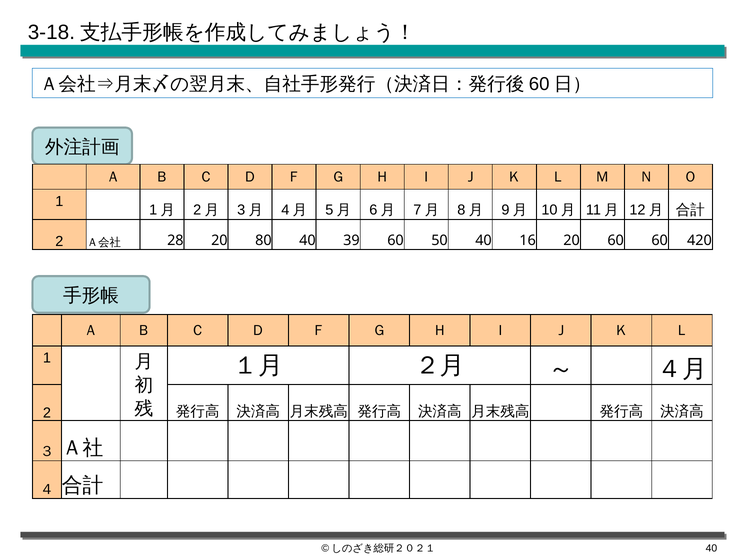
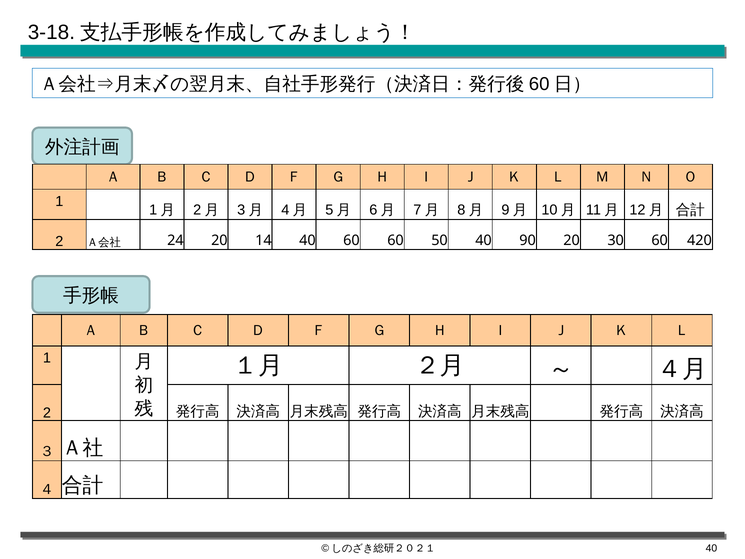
28: 28 -> 24 (175, 240)
80: 80 -> 14 (263, 240)
40 39: 39 -> 60 (351, 240)
16: 16 -> 90 (528, 240)
20 60: 60 -> 30 (616, 240)
